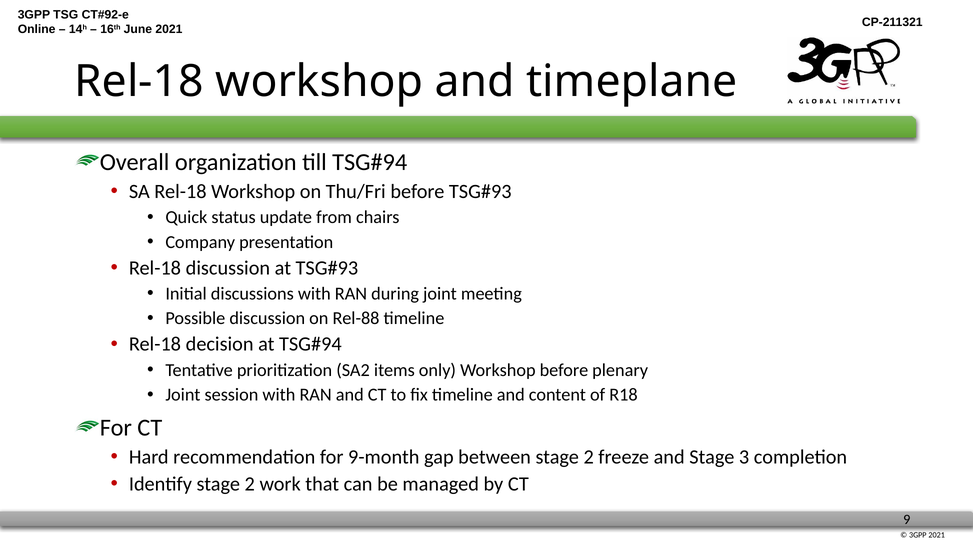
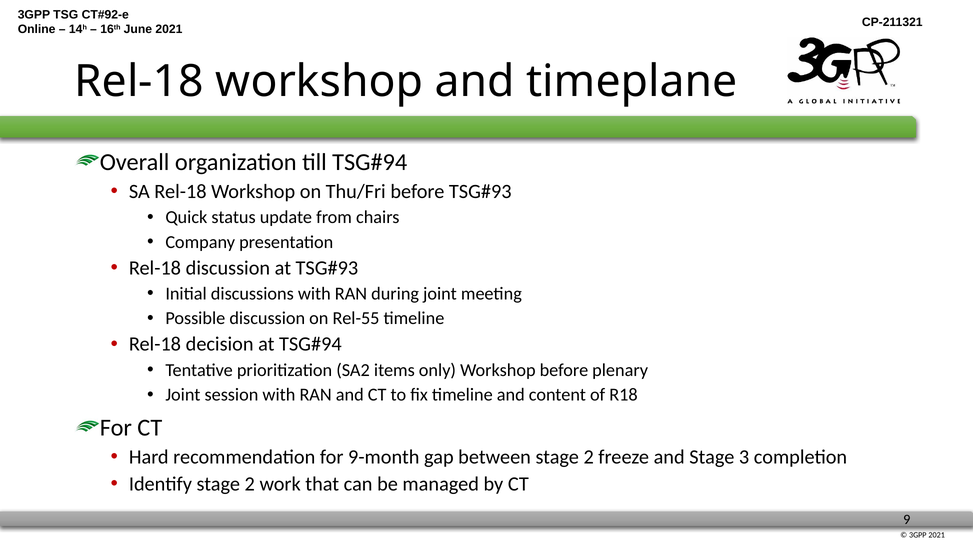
Rel-88: Rel-88 -> Rel-55 (356, 319)
